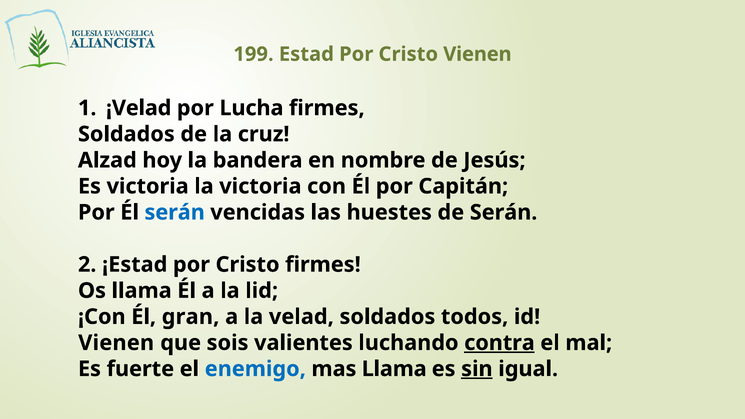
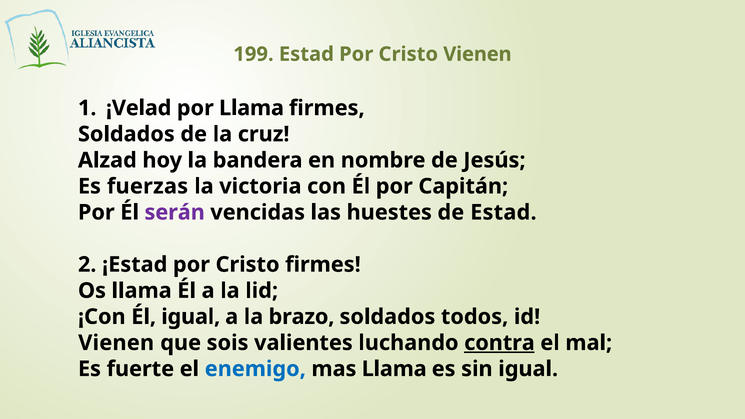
por Lucha: Lucha -> Llama (251, 108)
Es victoria: victoria -> fuerzas (148, 186)
serán colour: blue -> purple (175, 212)
de Serán: Serán -> Estad (503, 212)
Él gran: gran -> igual (191, 317)
velad: velad -> brazo (301, 317)
sin underline: present -> none (477, 369)
